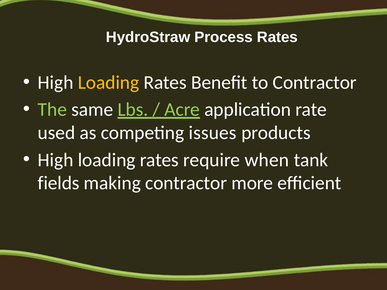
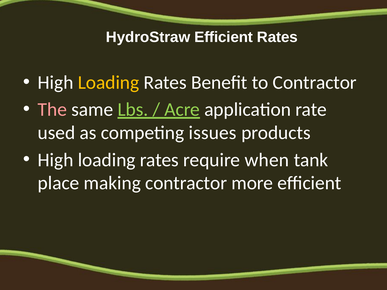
HydroStraw Process: Process -> Efficient (224, 37)
The colour: light green -> pink (52, 110)
fields: fields -> place (59, 183)
